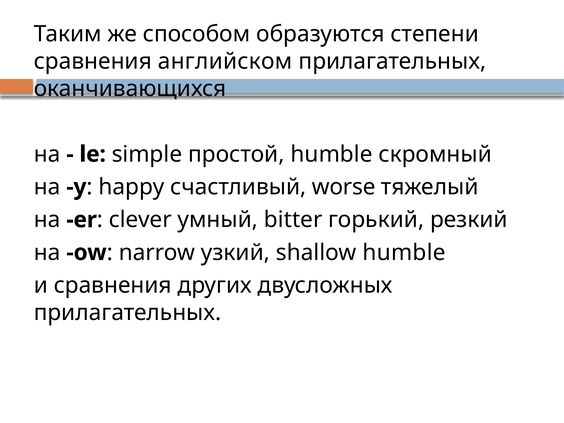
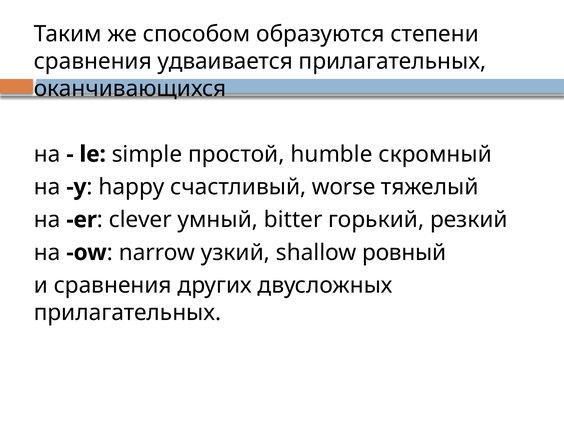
английском: английском -> удваивается (225, 61)
shallow humble: humble -> ровный (404, 253)
